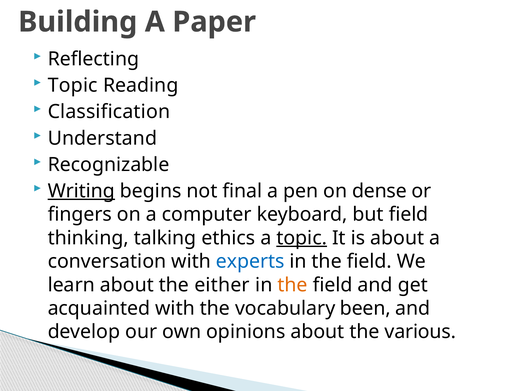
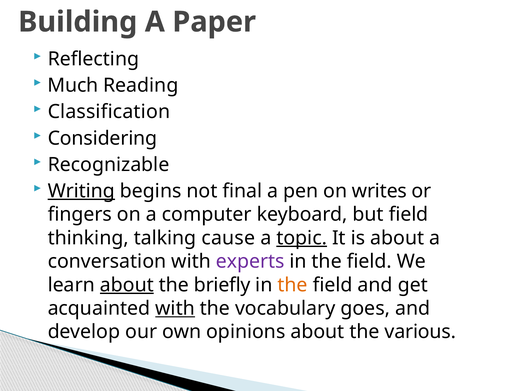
Topic: Topic -> Much (73, 85)
Understand: Understand -> Considering (102, 138)
dense: dense -> writes (379, 191)
ethics: ethics -> cause (228, 238)
experts colour: blue -> purple (250, 261)
about underline: none -> present (127, 285)
either: either -> briefly (222, 285)
with underline: none -> present (175, 308)
been: been -> goes (365, 308)
